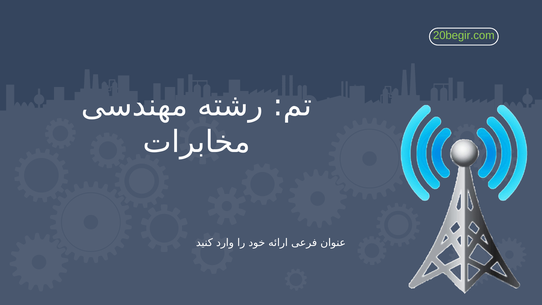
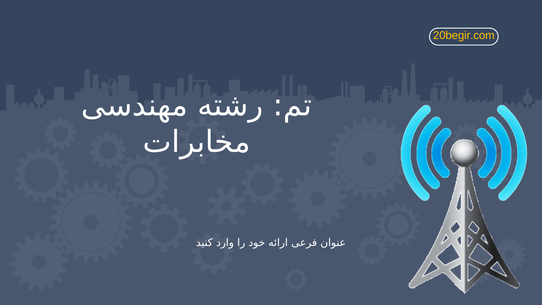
20begir.com colour: light green -> yellow (464, 35)
